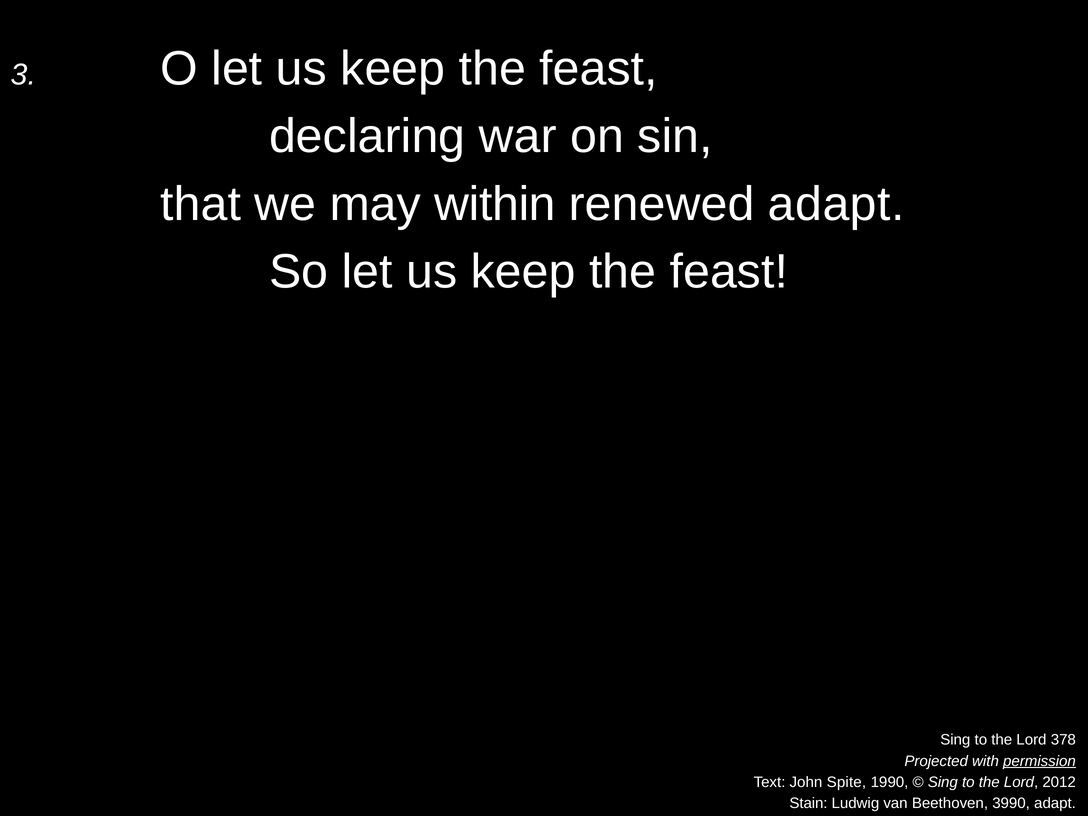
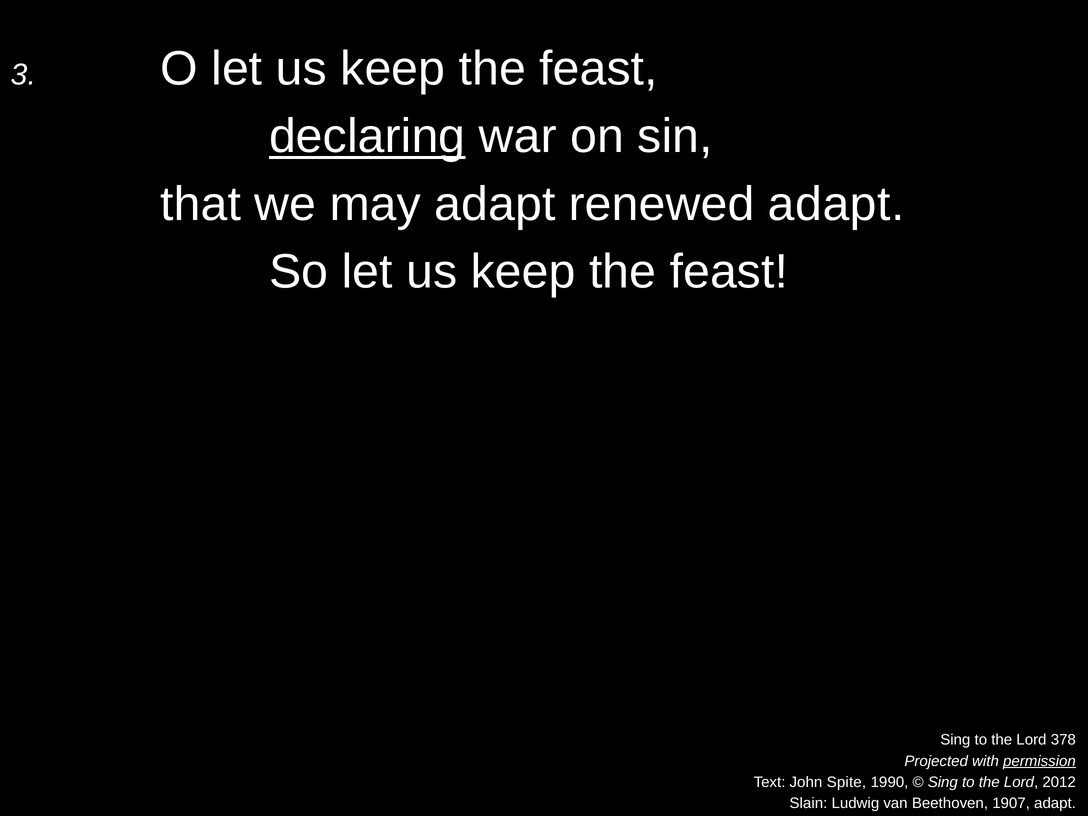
declaring underline: none -> present (367, 137)
may within: within -> adapt (495, 204)
Stain: Stain -> Slain (808, 803)
3990: 3990 -> 1907 (1011, 803)
